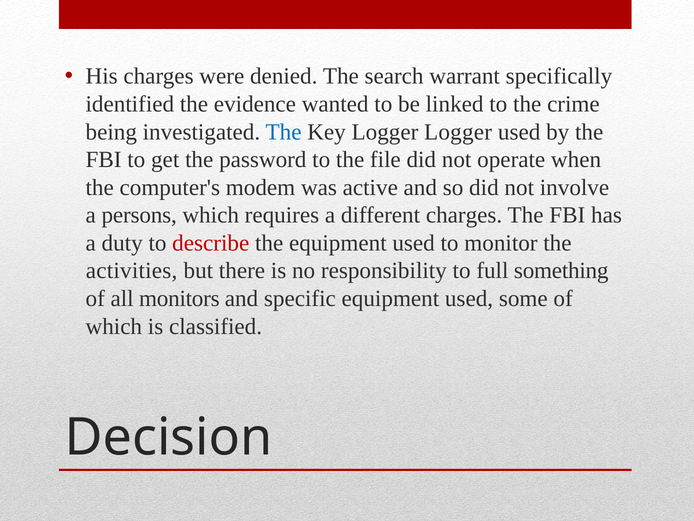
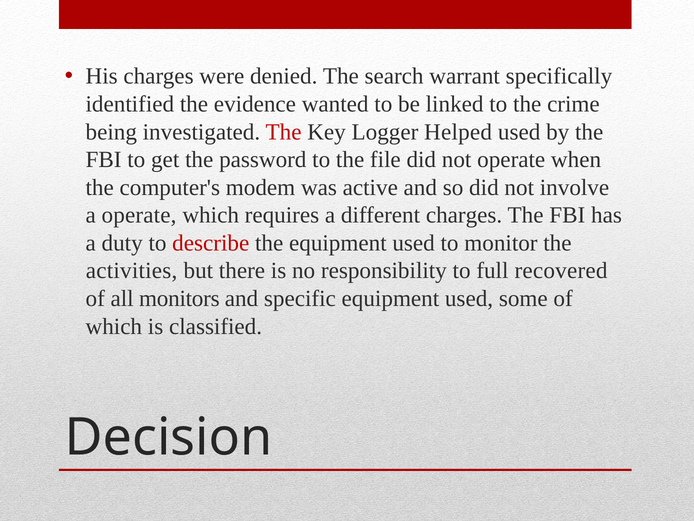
The colour: blue -> red (284, 132)
Logger Logger: Logger -> Helped (458, 132)
a persons: persons -> operate (139, 215)
something: something -> recovered (561, 271)
